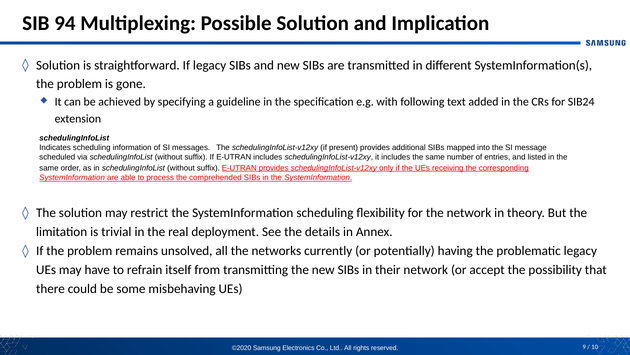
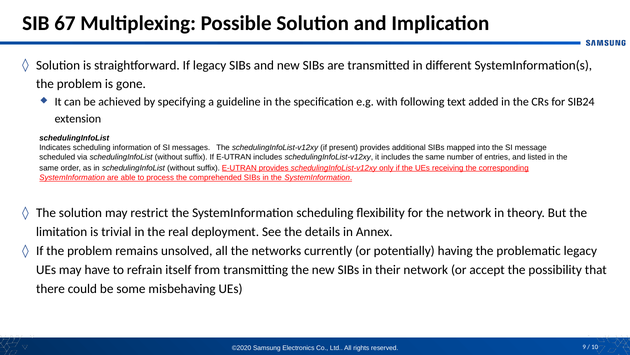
94: 94 -> 67 (65, 23)
